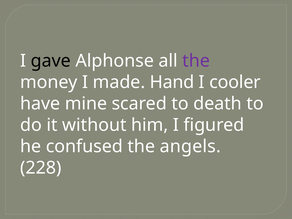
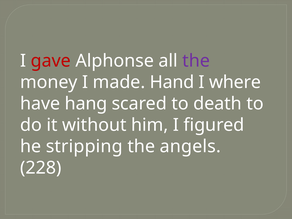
gave colour: black -> red (51, 61)
cooler: cooler -> where (235, 82)
mine: mine -> hang (86, 104)
confused: confused -> stripping (84, 146)
